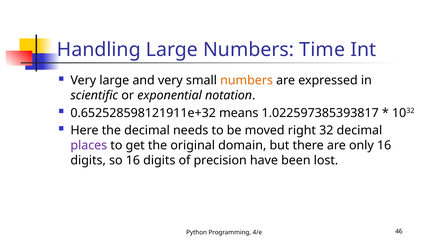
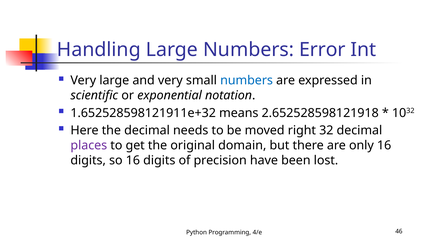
Time: Time -> Error (322, 50)
numbers colour: orange -> blue (247, 81)
0.652528598121911e+32: 0.652528598121911e+32 -> 1.652528598121911e+32 (143, 113)
1.022597385393817: 1.022597385393817 -> 2.652528598121918 (320, 113)
